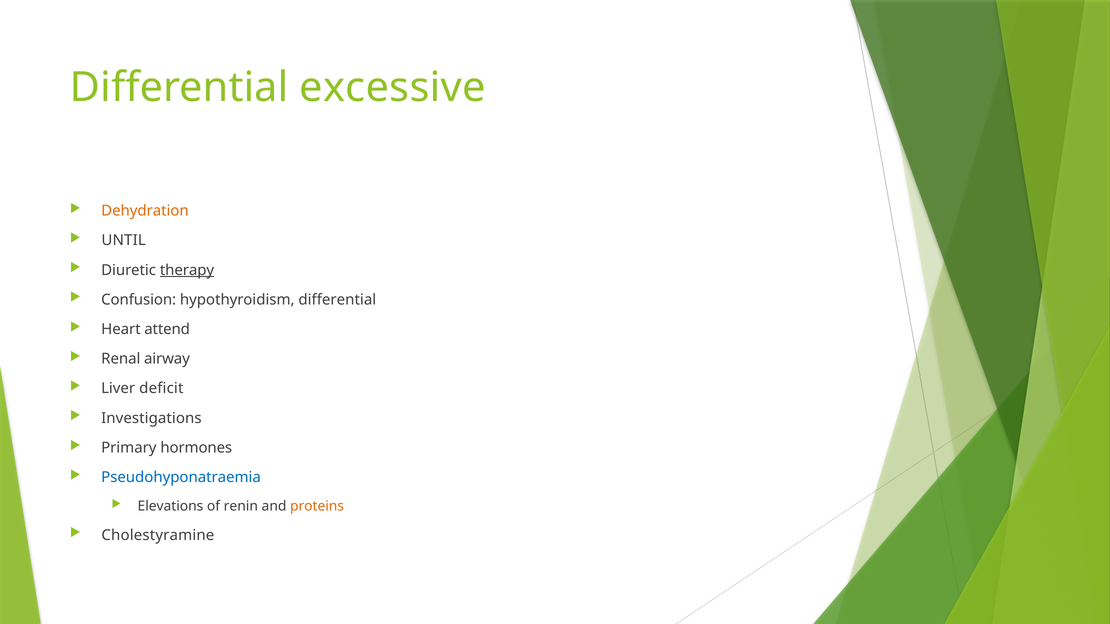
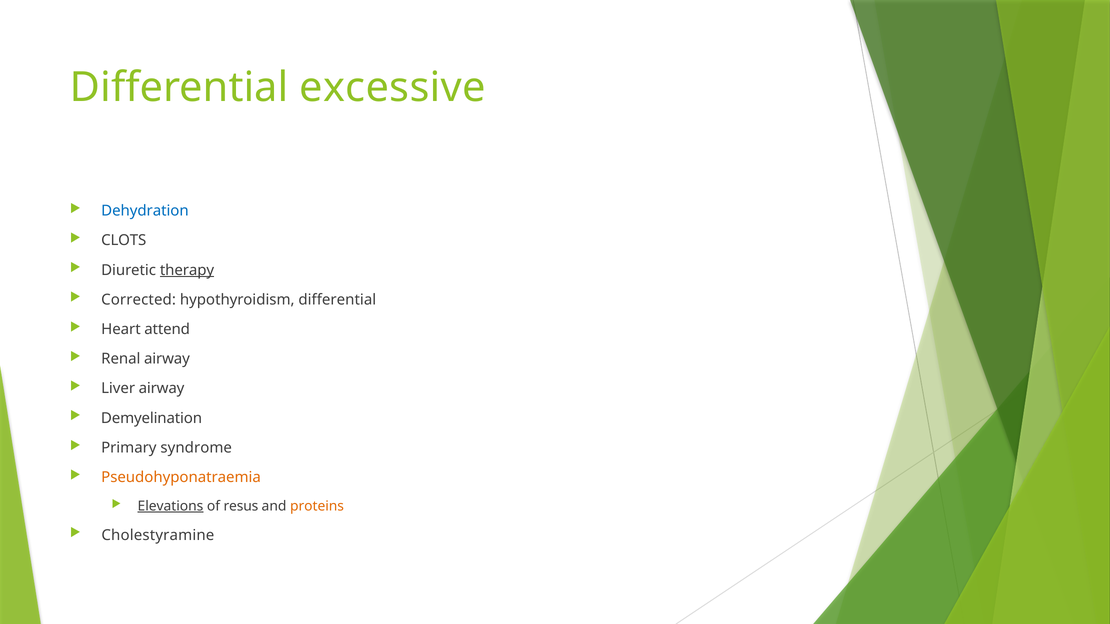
Dehydration colour: orange -> blue (145, 211)
UNTIL: UNTIL -> CLOTS (124, 241)
Confusion: Confusion -> Corrected (139, 300)
Liver deficit: deficit -> airway (161, 389)
Investigations: Investigations -> Demyelination (152, 418)
hormones: hormones -> syndrome (196, 448)
Pseudohyponatraemia colour: blue -> orange (181, 478)
Elevations underline: none -> present (170, 506)
renin: renin -> resus (241, 506)
